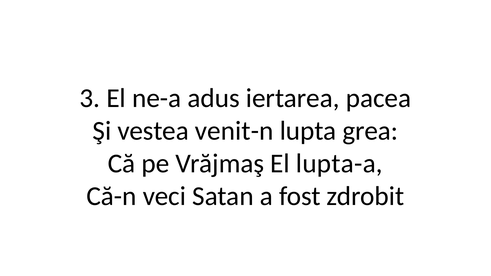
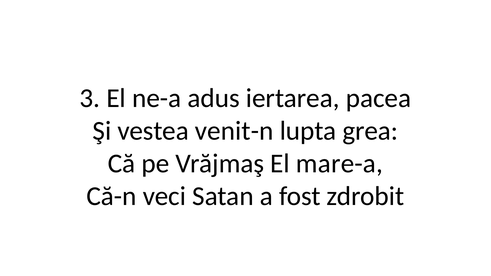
lupta-a: lupta-a -> mare-a (339, 164)
